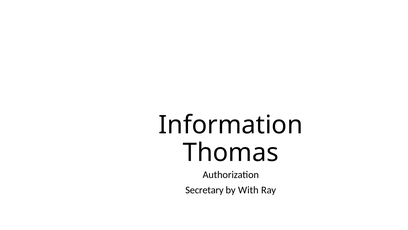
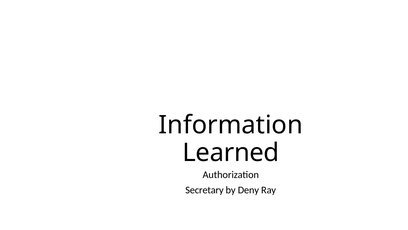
Thomas: Thomas -> Learned (231, 152)
With: With -> Deny (248, 190)
